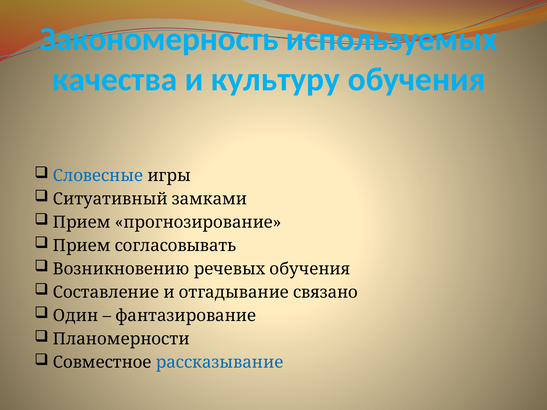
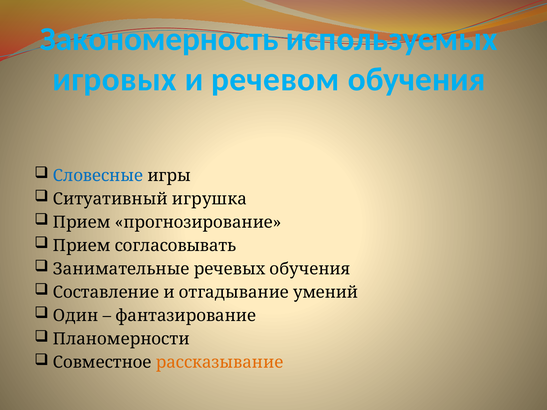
качества: качества -> игровых (115, 79)
культуру: культуру -> речевом (275, 79)
замками: замками -> игрушка (209, 199)
Возникновению: Возникновению -> Занимательные (121, 269)
связано: связано -> умений (326, 292)
рассказывание colour: blue -> orange (220, 363)
